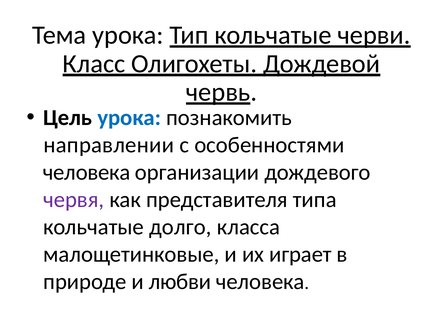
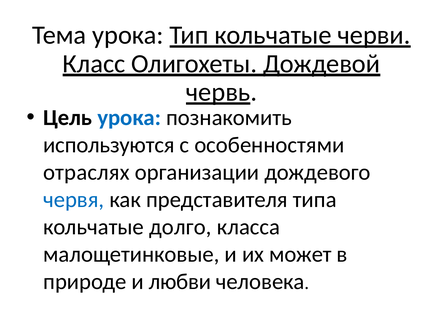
направлении: направлении -> используются (109, 145)
человека: человека -> отраслях (86, 172)
червя colour: purple -> blue (74, 200)
играет: играет -> может (300, 254)
